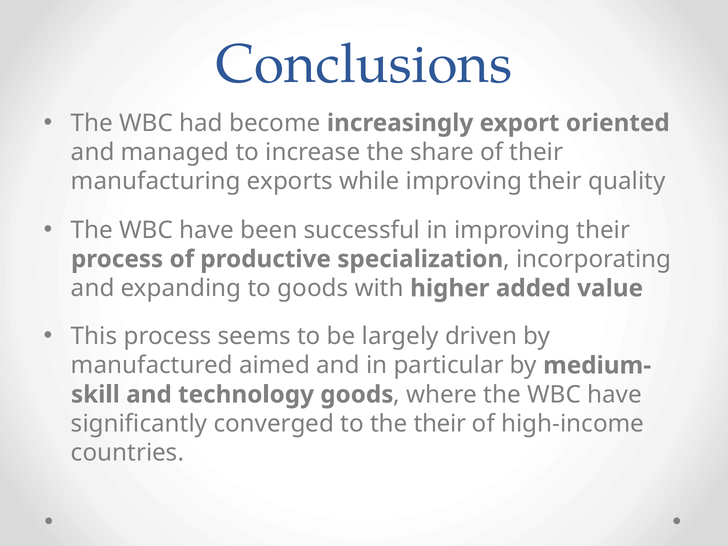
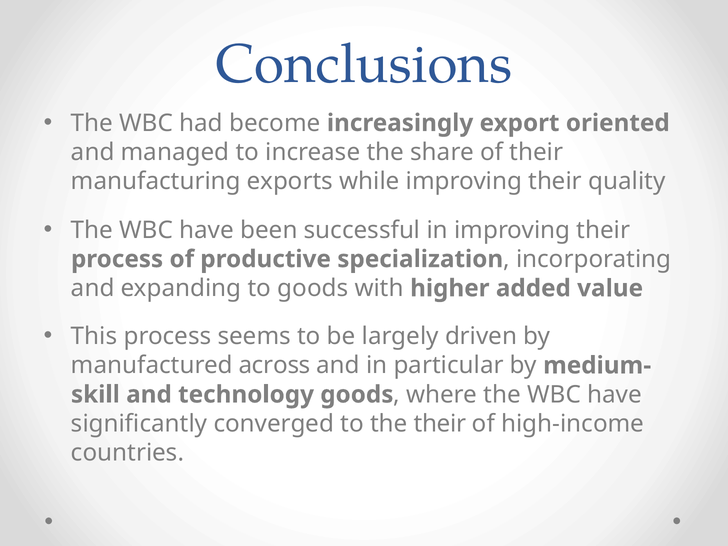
aimed: aimed -> across (275, 365)
